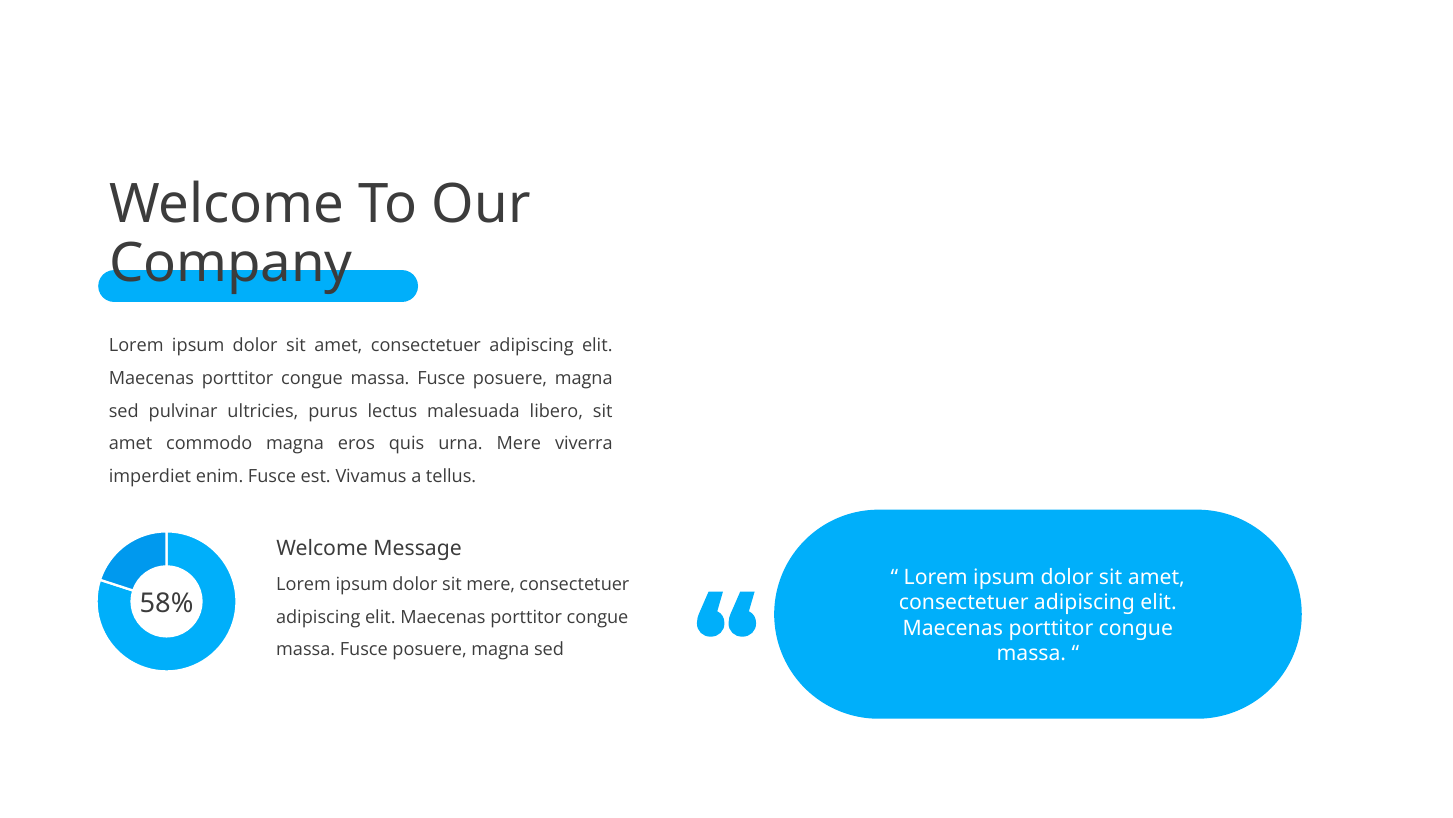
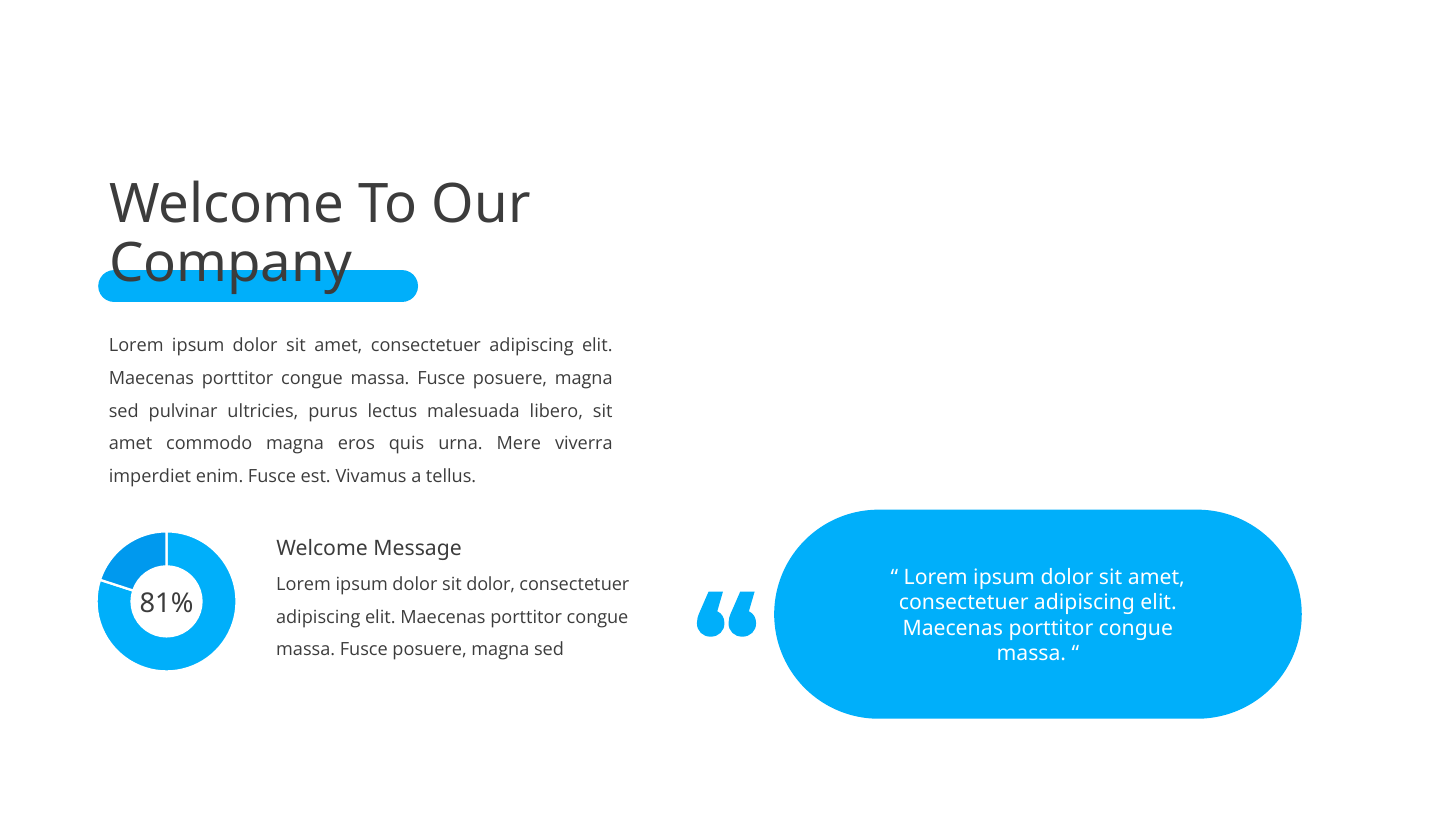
sit mere: mere -> dolor (491, 584)
58%: 58% -> 81% (167, 603)
